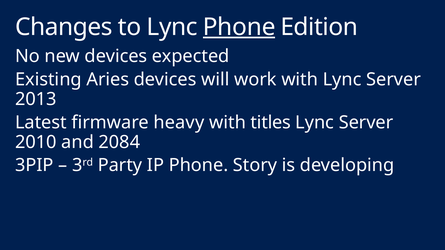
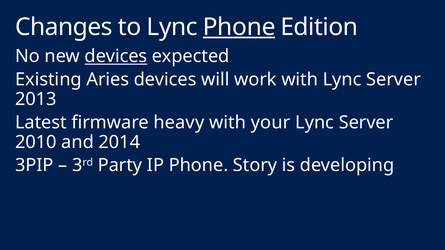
devices underline: none -> present (116, 56)
titles: titles -> your (271, 123)
2084: 2084 -> 2014 (119, 142)
